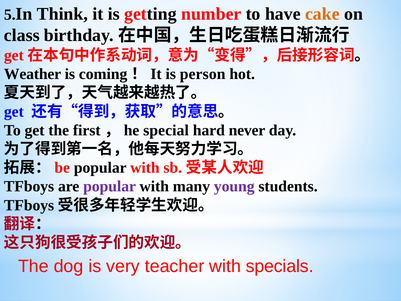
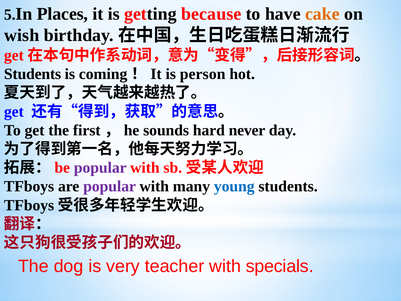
Think: Think -> Places (62, 14)
number: number -> because (211, 14)
class: class -> wish (22, 35)
Weather: Weather -> Students (33, 74)
special: special -> sounds (166, 130)
popular colour: black -> purple (100, 168)
young colour: purple -> blue (234, 186)
